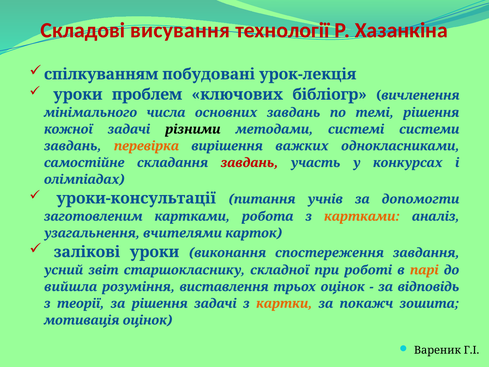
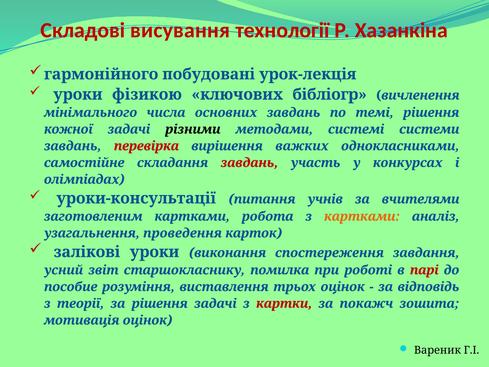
спілкуванням: спілкуванням -> гармонійного (101, 74)
проблем: проблем -> фізикою (147, 94)
перевірка colour: orange -> red (146, 146)
допомогти: допомогти -> вчителями (421, 199)
вчителями: вчителями -> проведення (183, 233)
складної: складної -> помилка (280, 270)
парі colour: orange -> red (424, 270)
вийшла: вийшла -> пособие (71, 287)
картки colour: orange -> red (284, 303)
